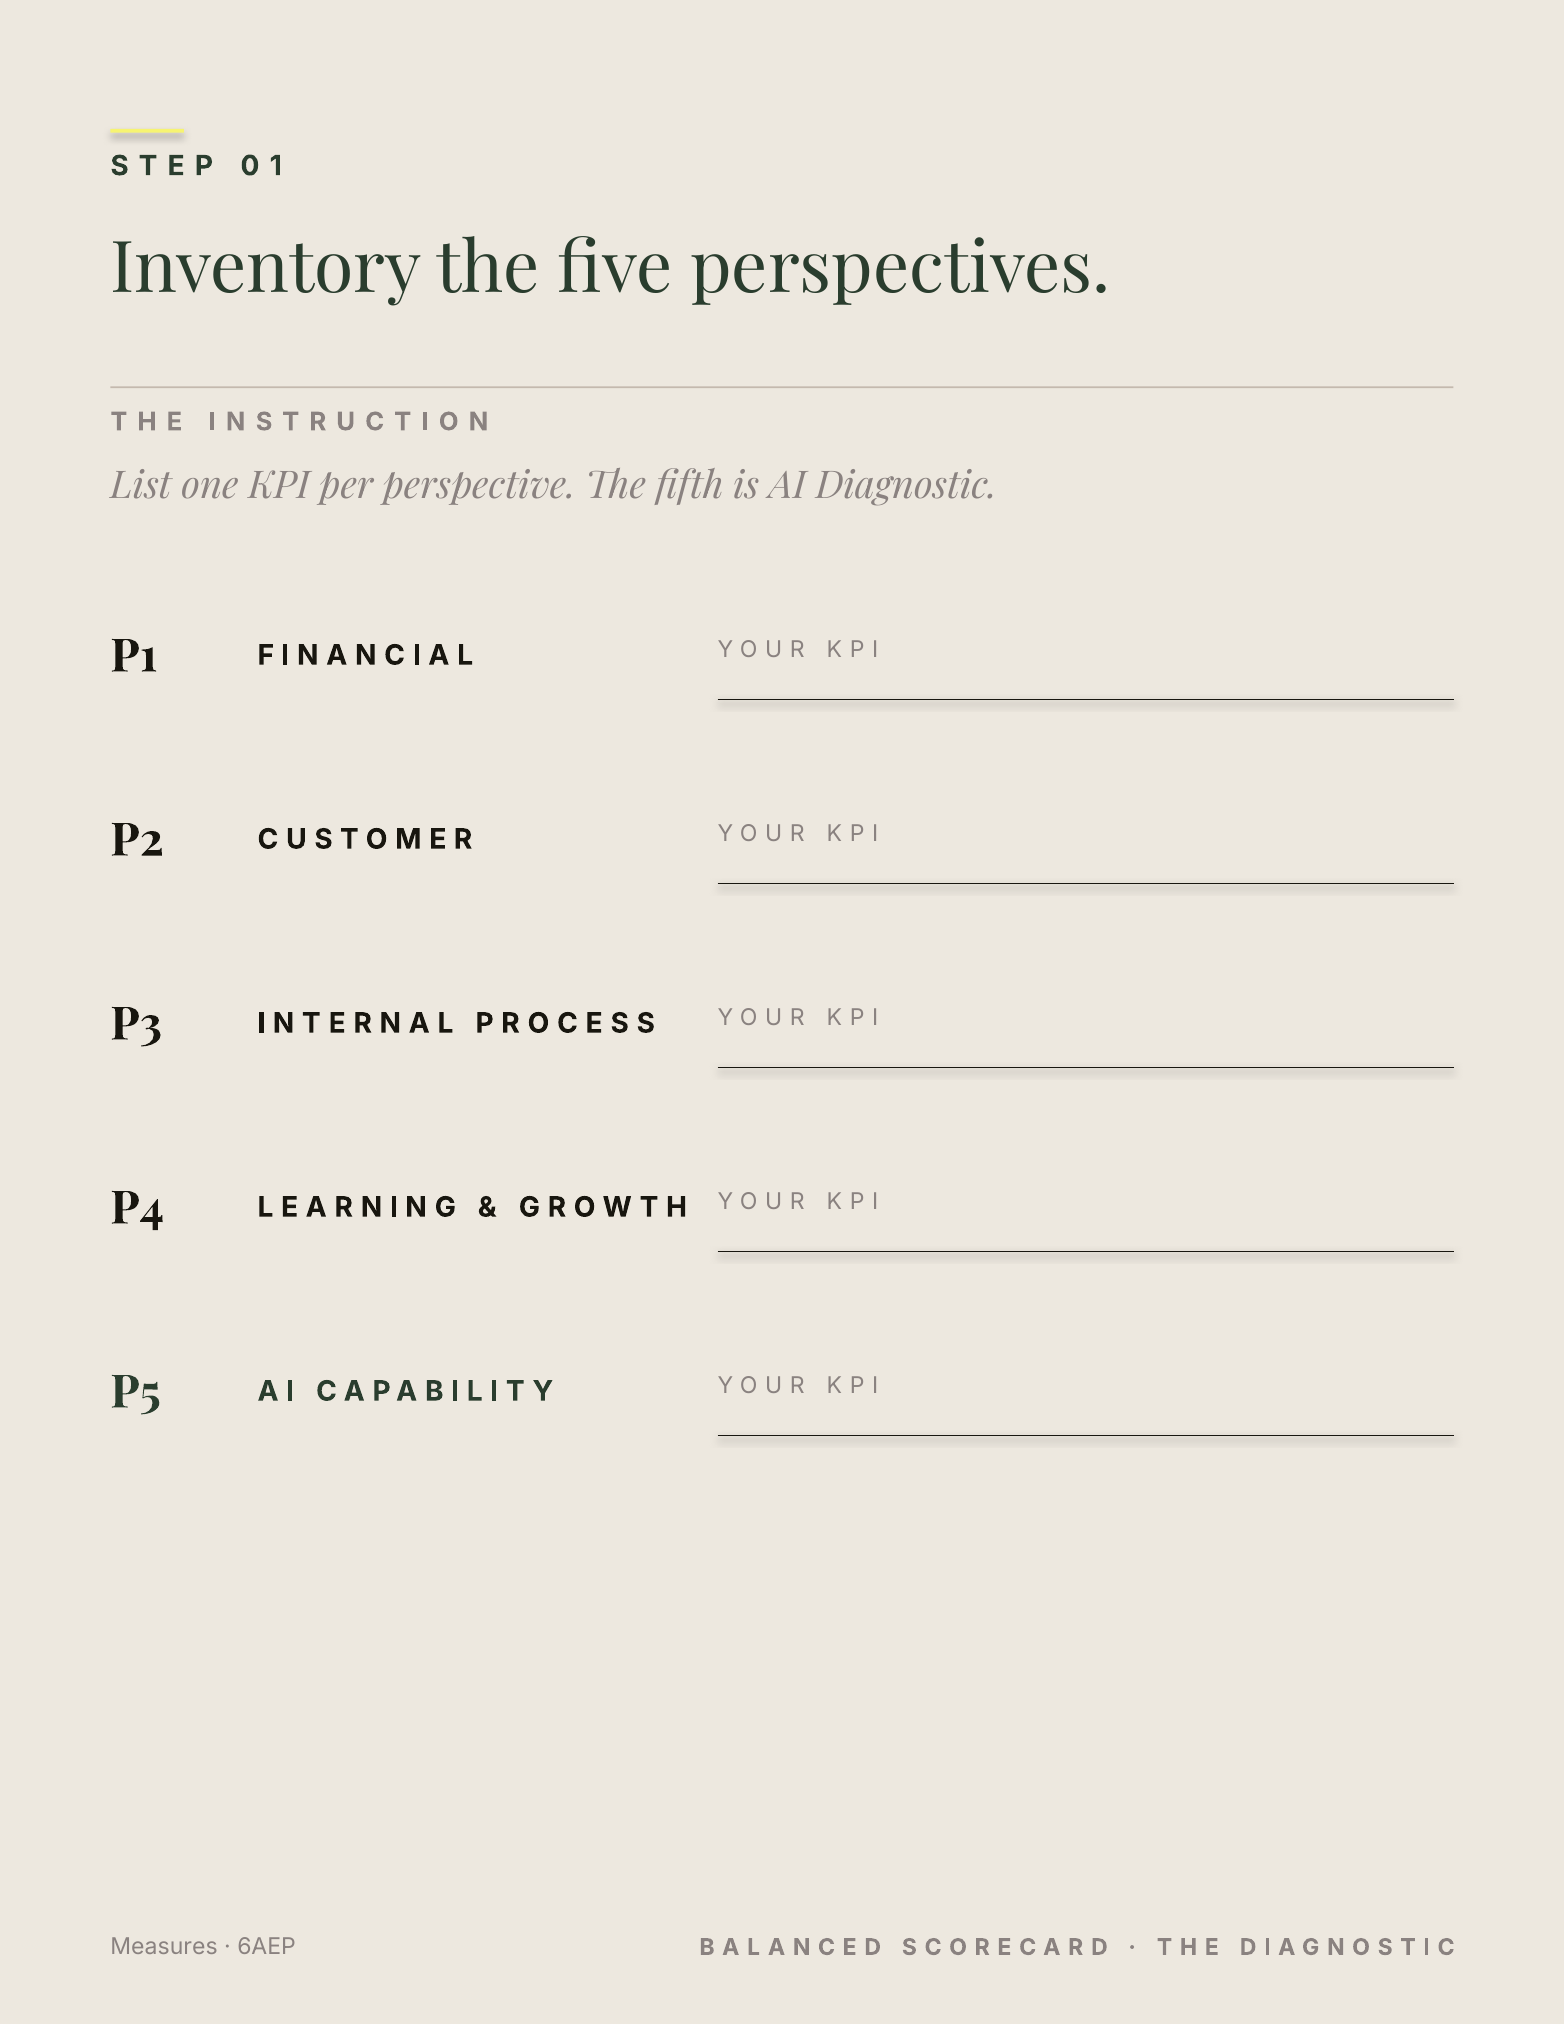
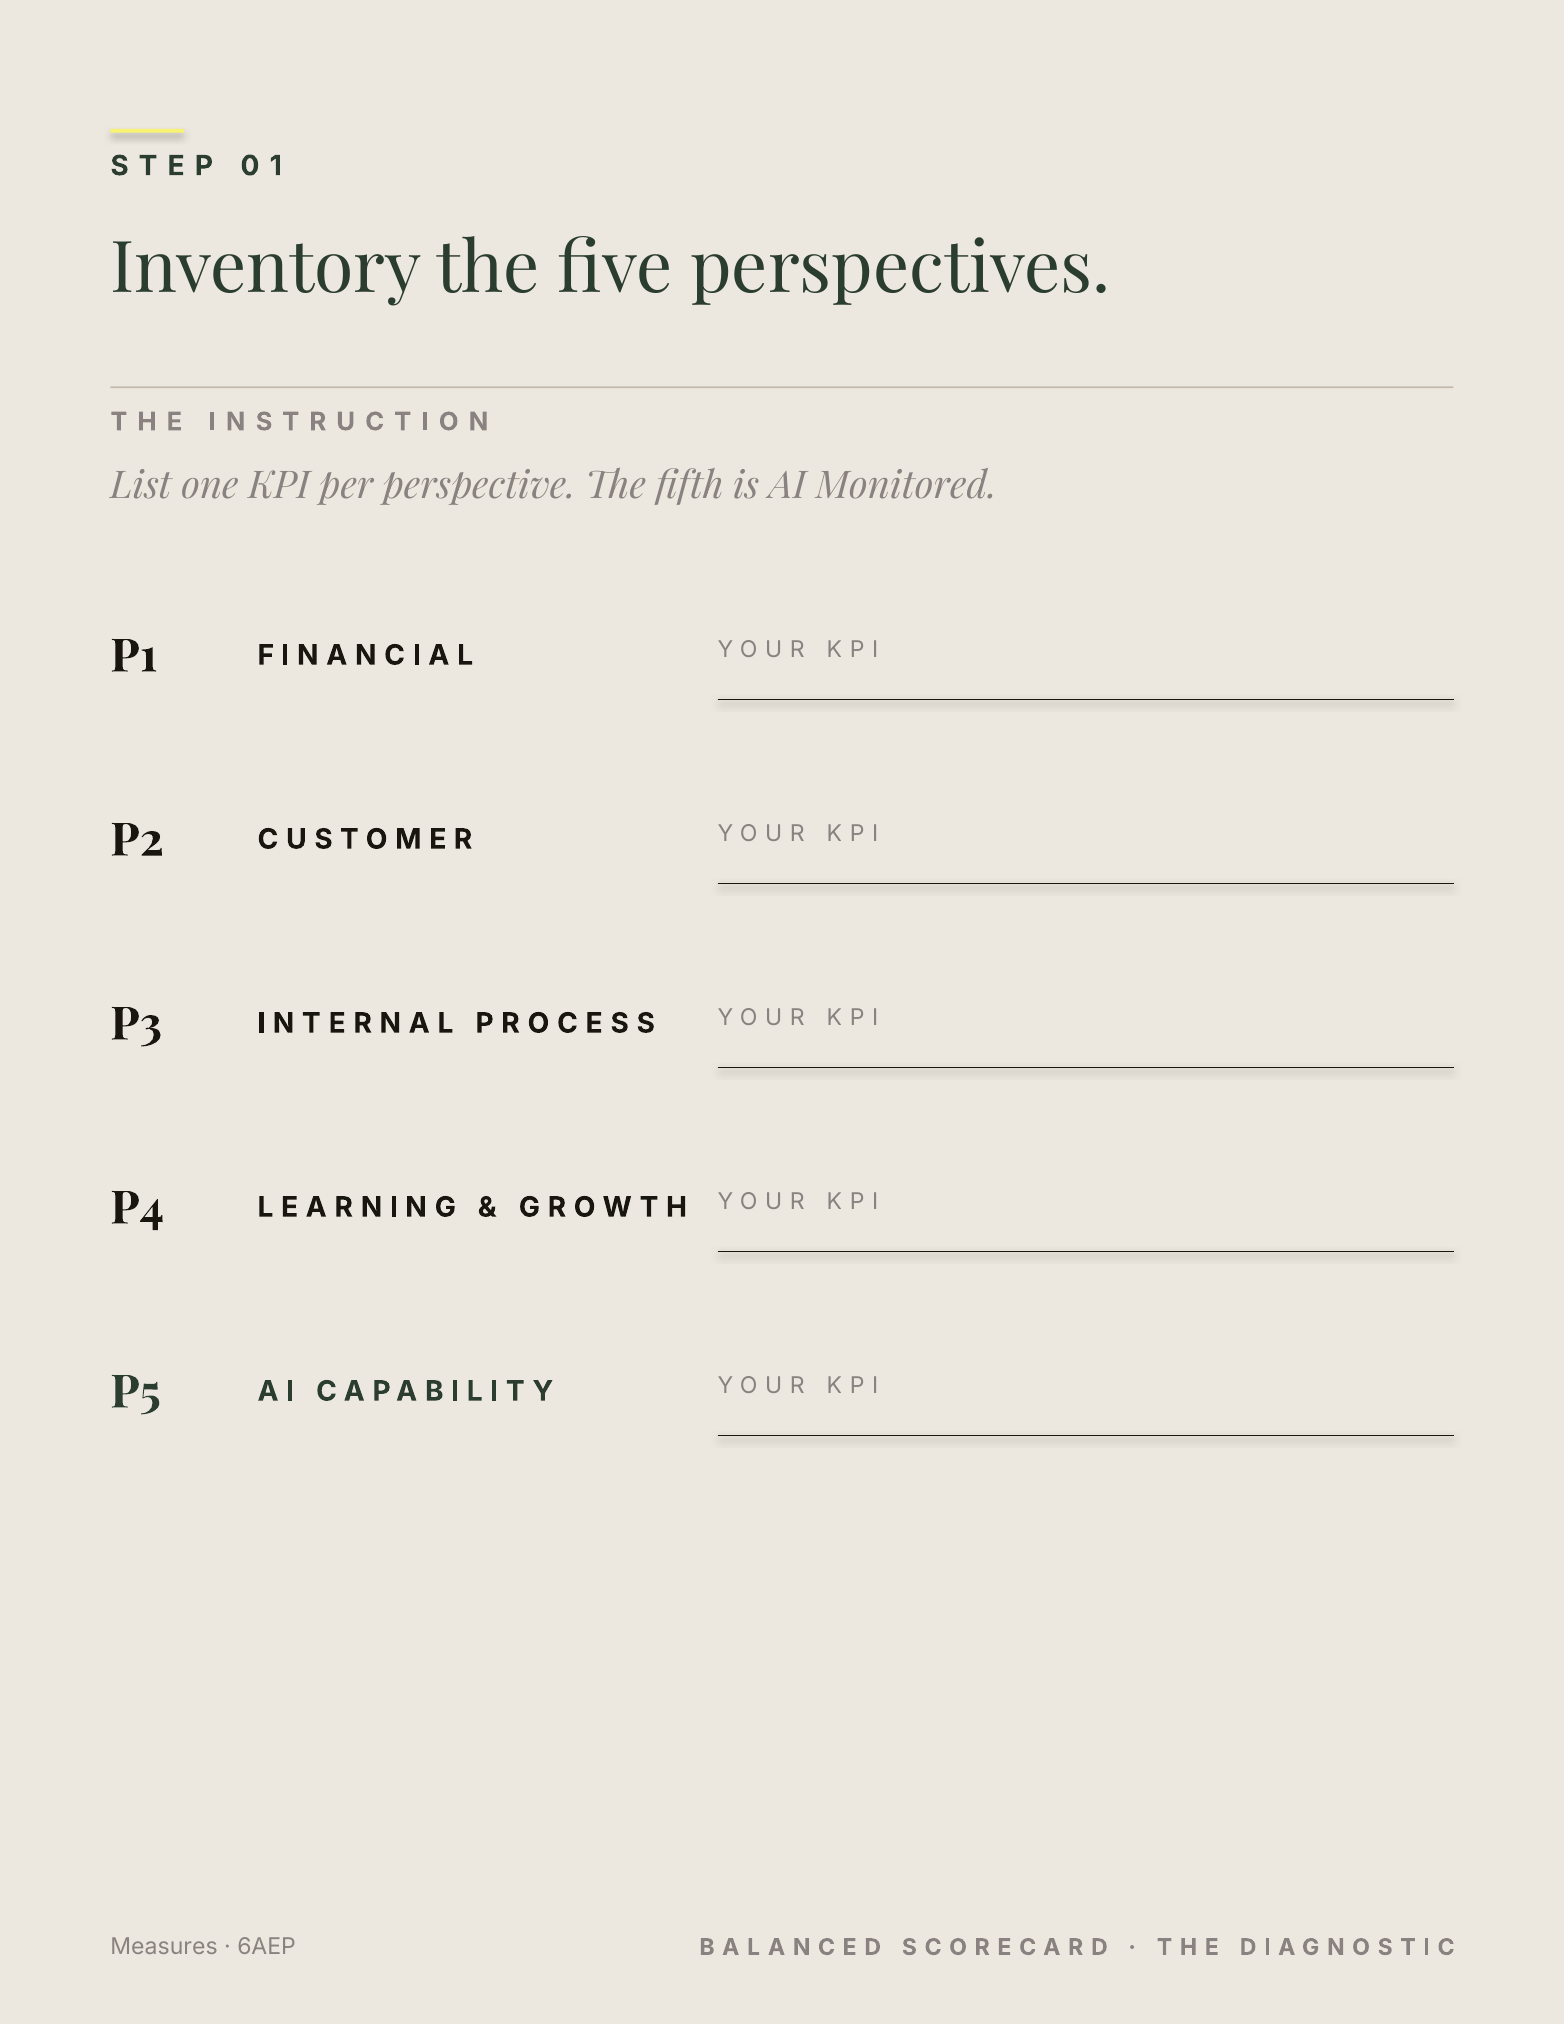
Diagnostic: Diagnostic -> Monitored (906, 486)
